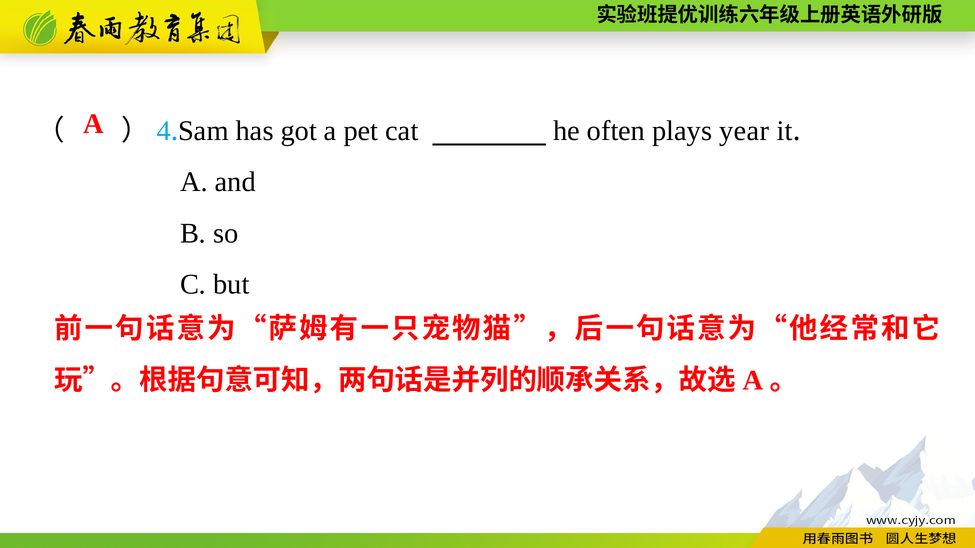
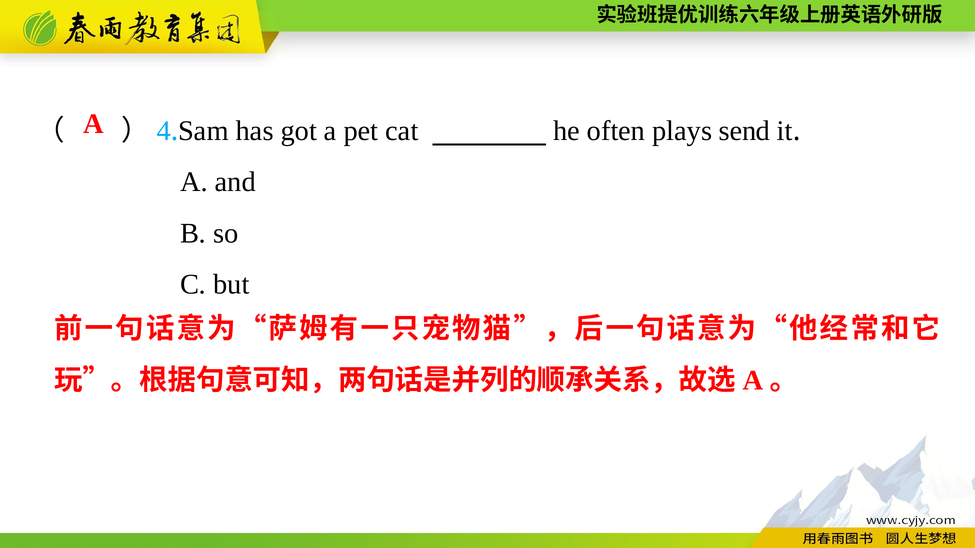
year: year -> send (745, 131)
